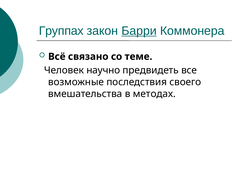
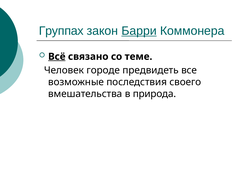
Всё underline: none -> present (57, 57)
научно: научно -> городе (103, 70)
методах: методах -> природа (154, 94)
